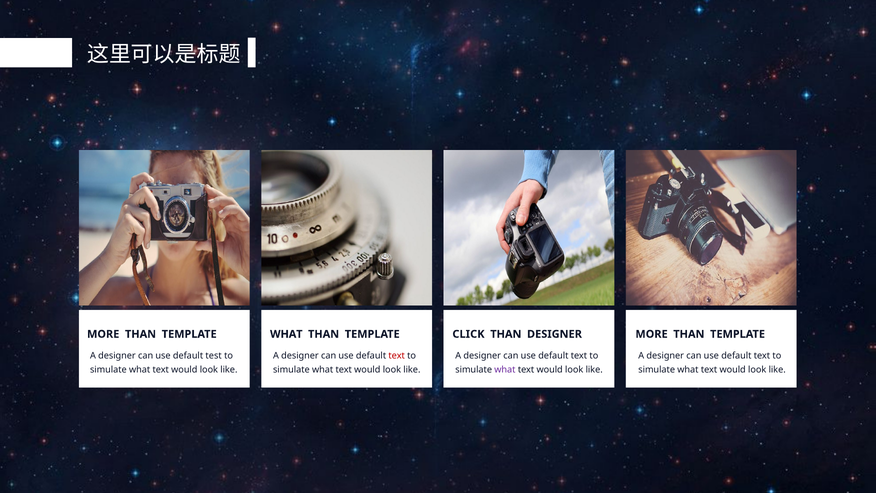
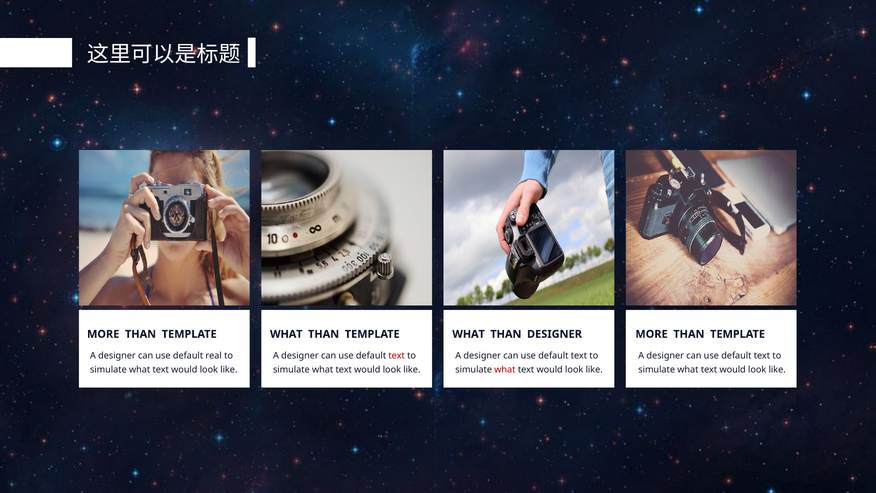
CLICK: CLICK -> WHAT (469, 334)
test: test -> real (214, 355)
what colour: purple -> red (505, 370)
